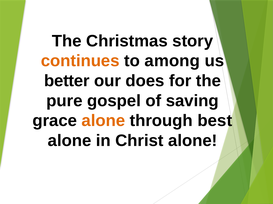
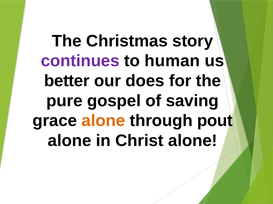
continues colour: orange -> purple (80, 61)
among: among -> human (172, 61)
best: best -> pout (215, 121)
